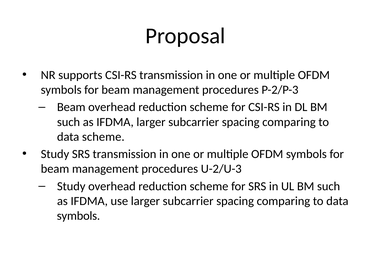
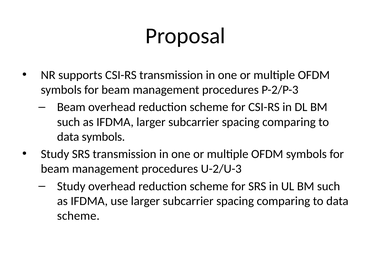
data scheme: scheme -> symbols (103, 137)
symbols: symbols -> scheme (78, 216)
